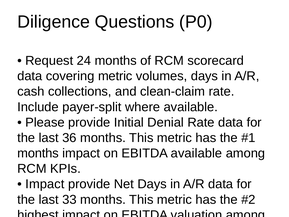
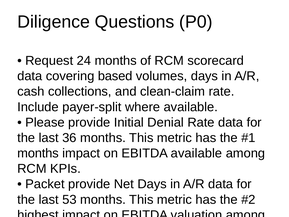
covering metric: metric -> based (115, 76)
Impact: Impact -> Packet (45, 184)
33: 33 -> 53 (69, 199)
